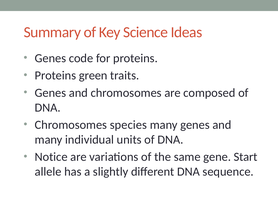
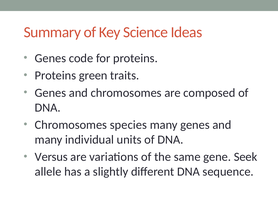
Notice: Notice -> Versus (51, 157)
Start: Start -> Seek (246, 157)
